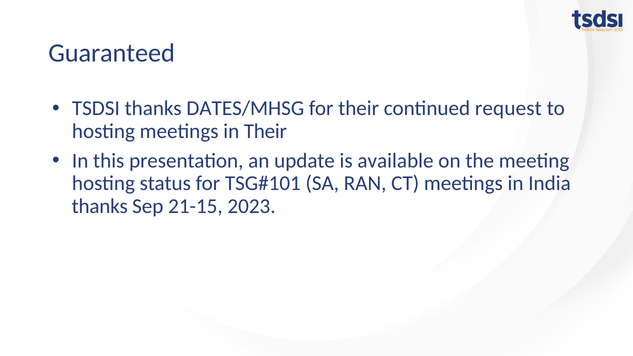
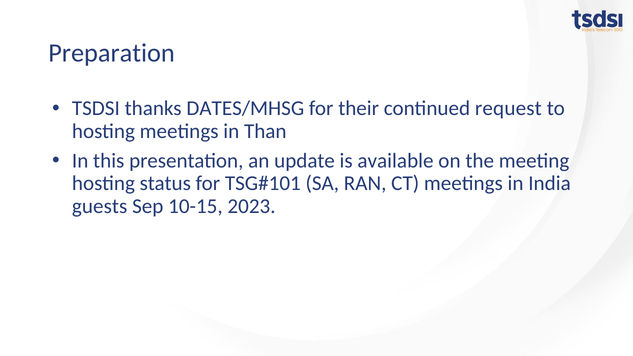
Guaranteed: Guaranteed -> Preparation (112, 53)
in Their: Their -> Than (265, 131)
thanks: thanks -> guests (100, 206)
21-15: 21-15 -> 10-15 (195, 206)
